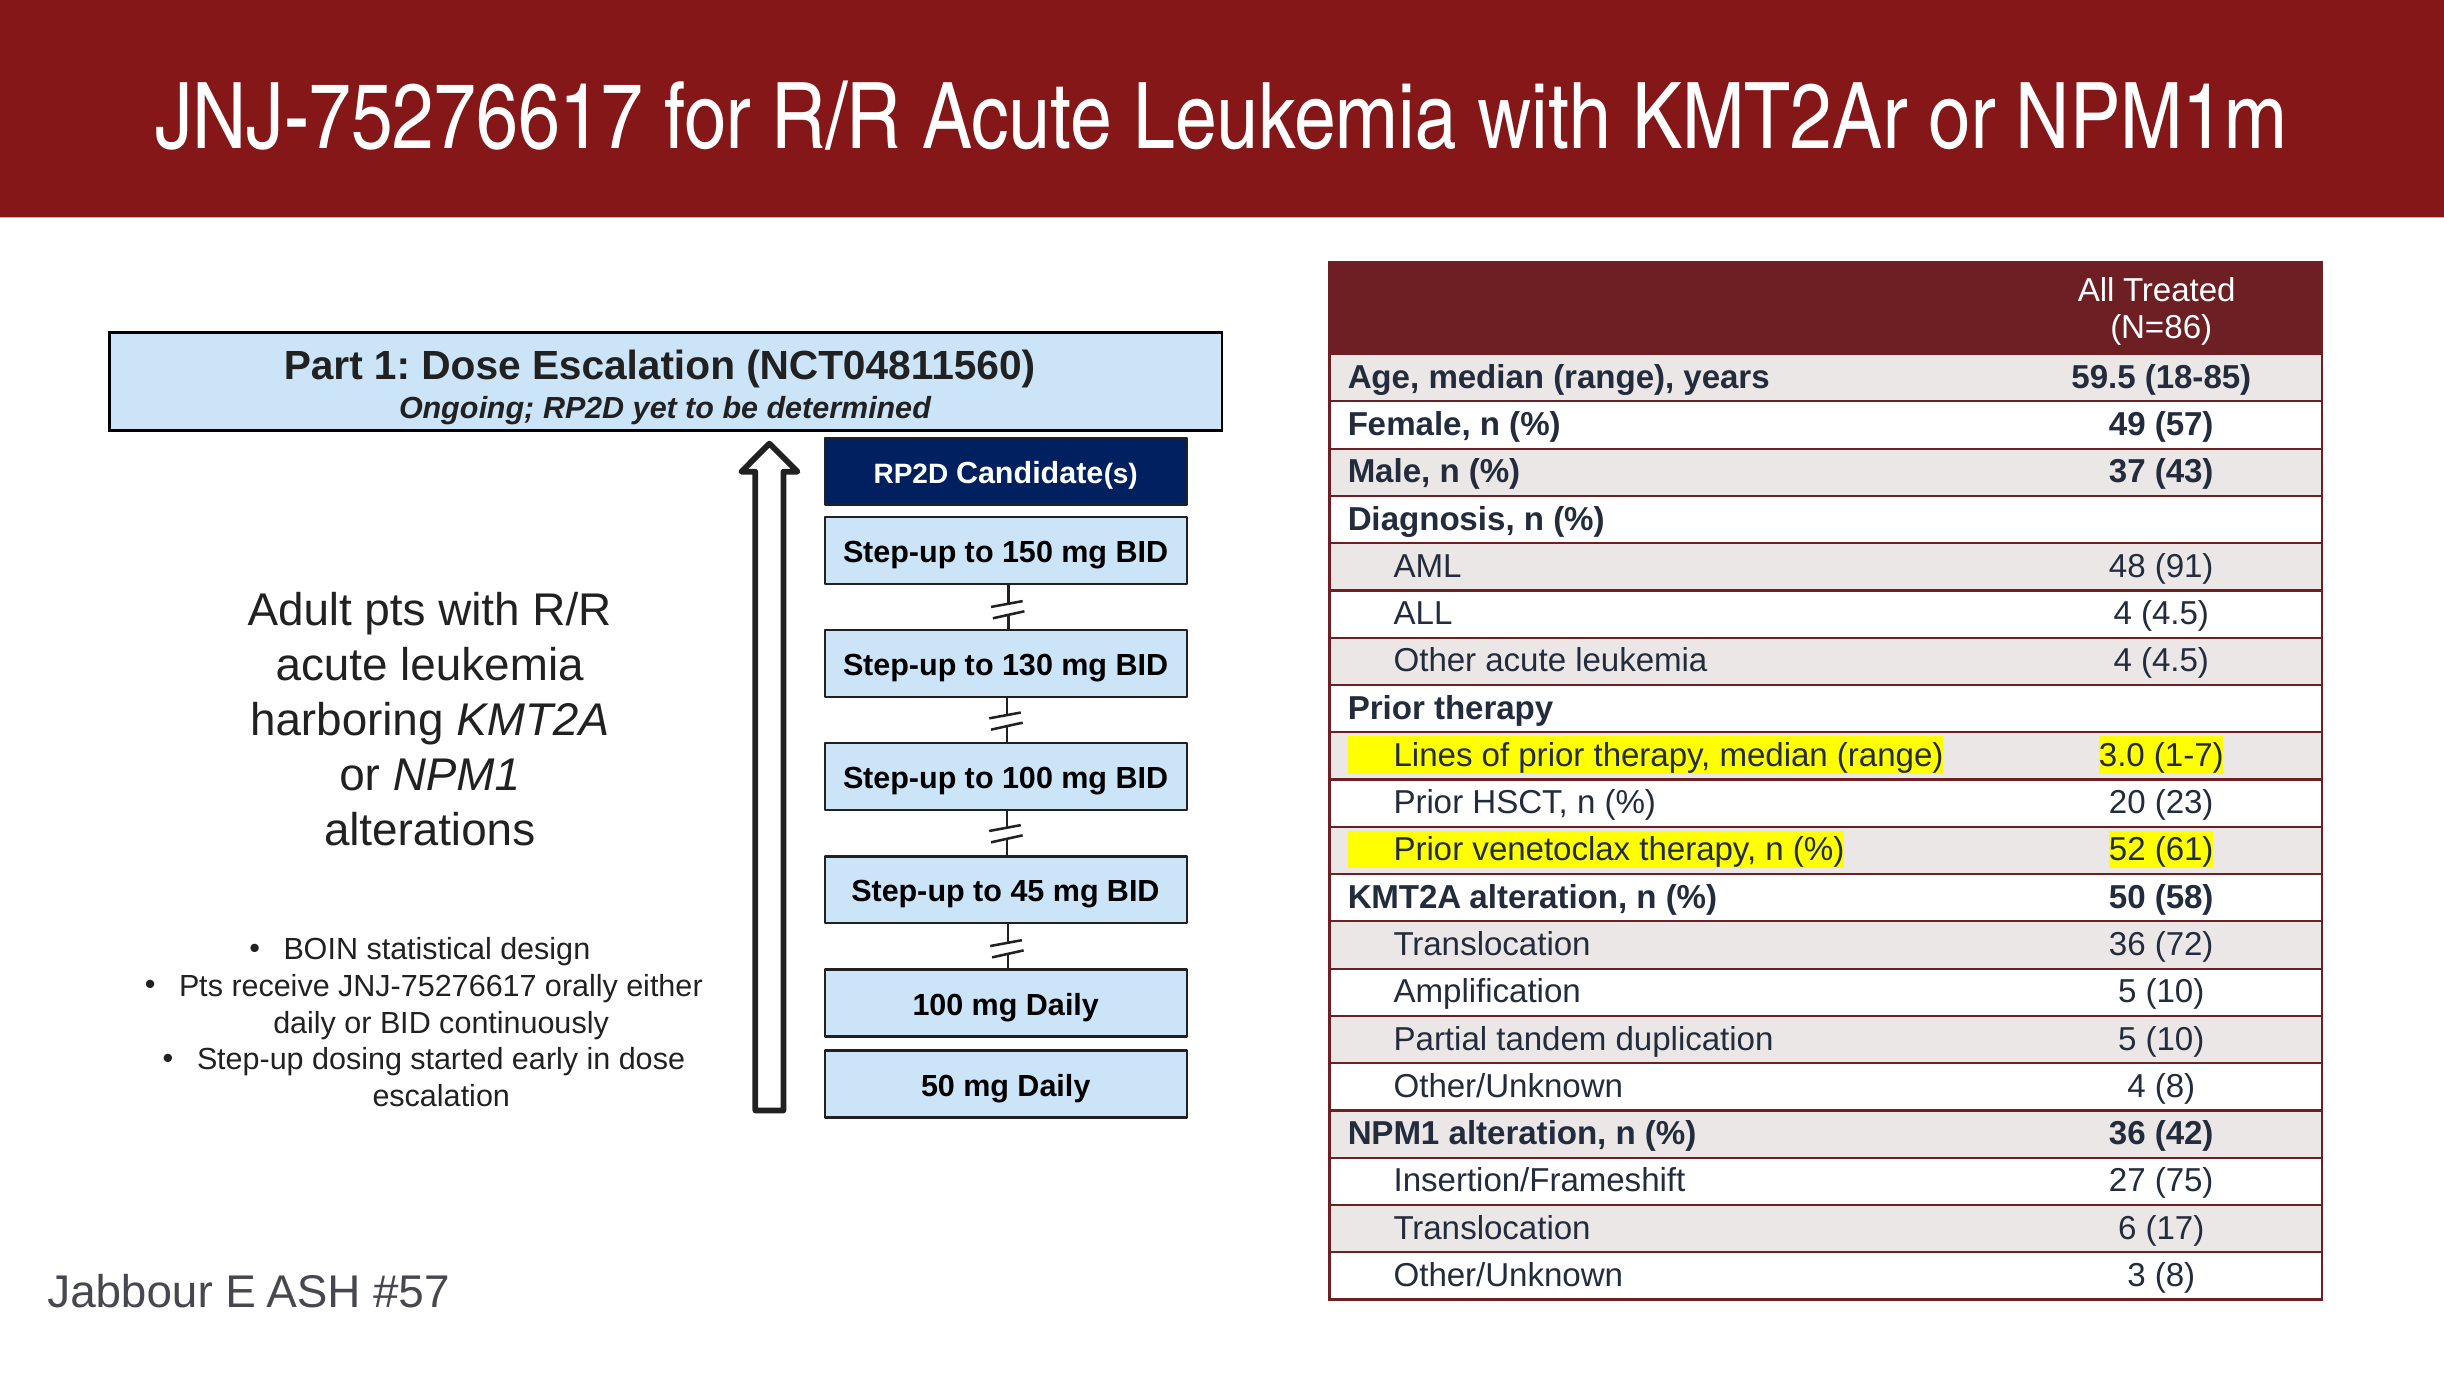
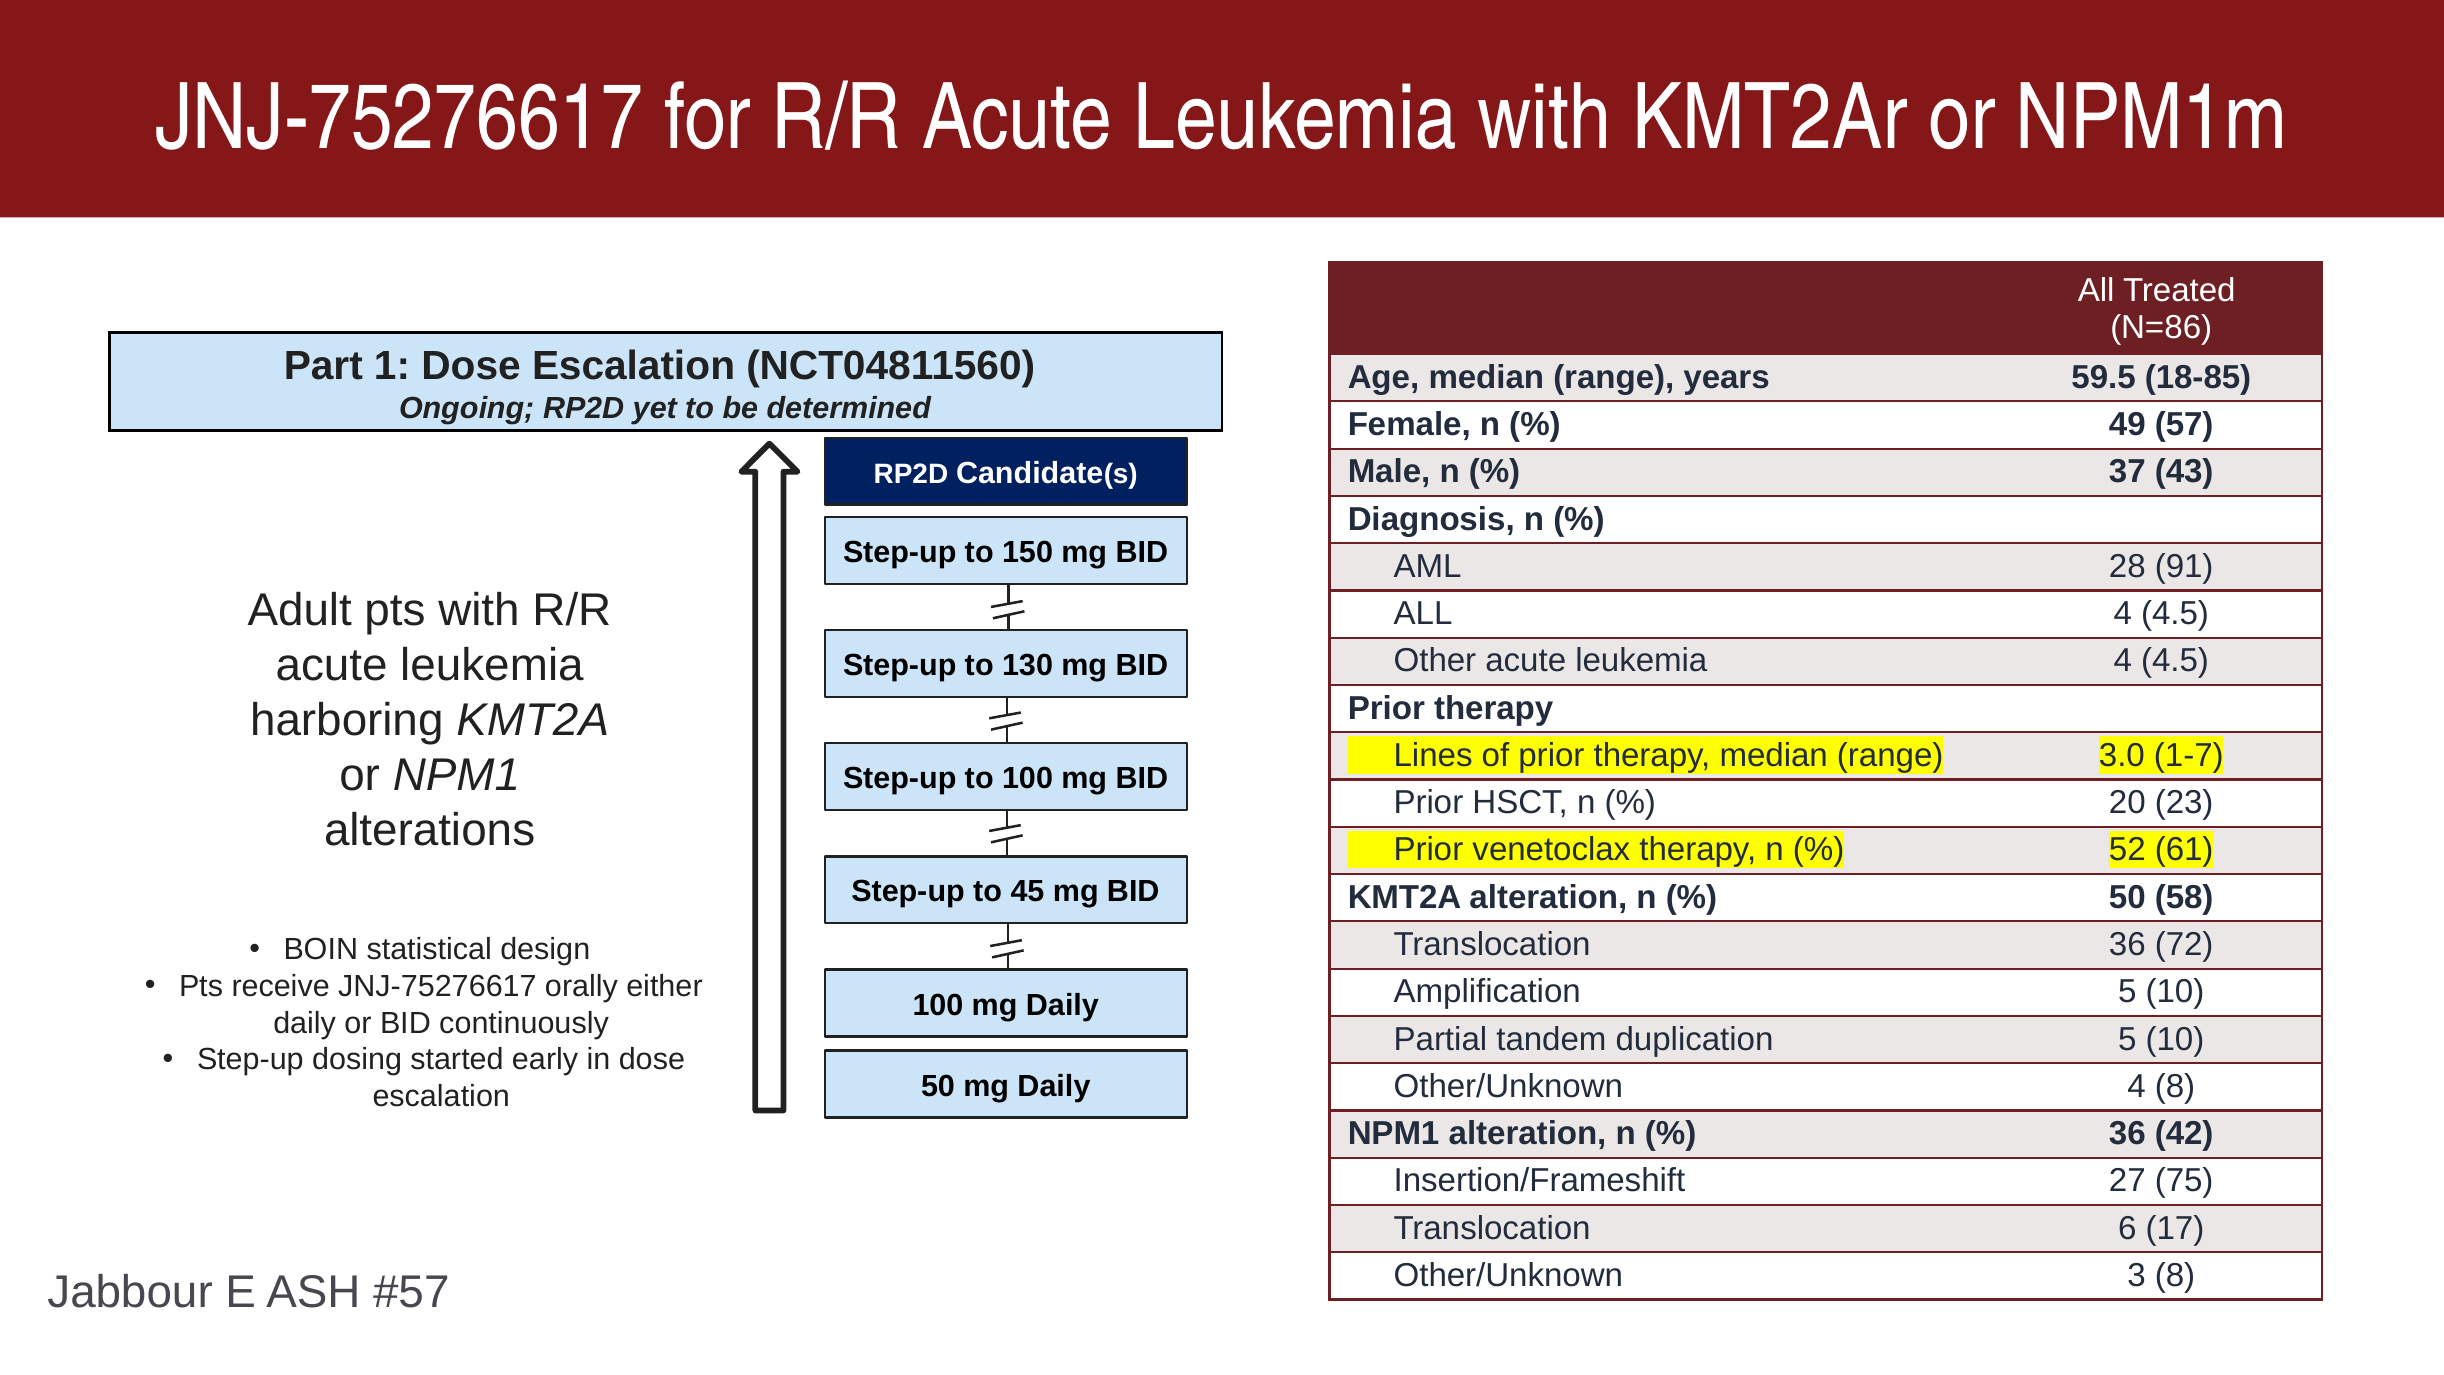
48: 48 -> 28 (2127, 566)
